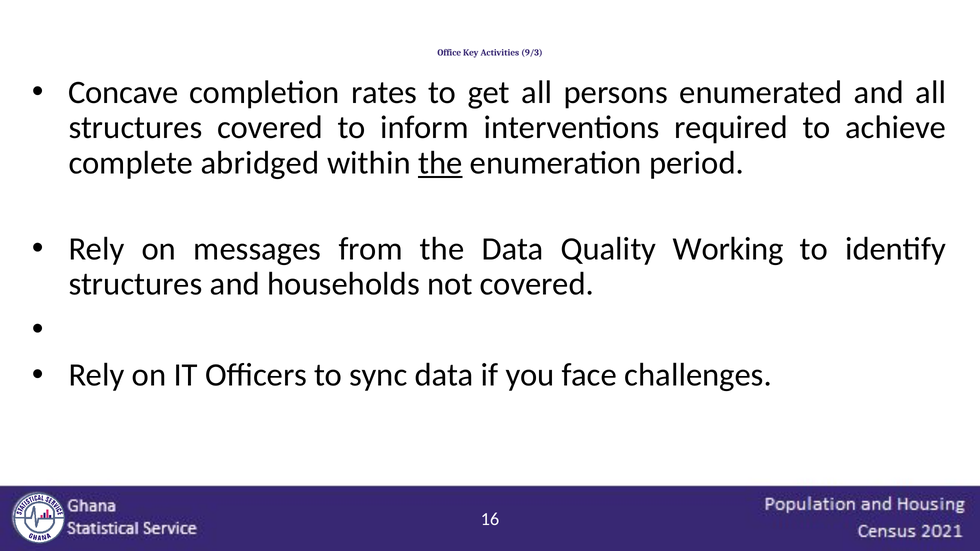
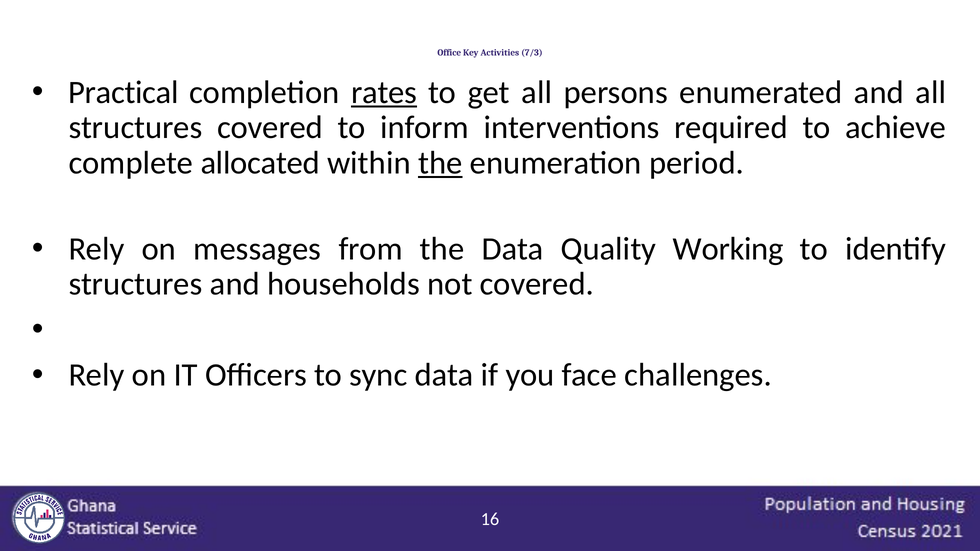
9/3: 9/3 -> 7/3 (532, 53)
Concave: Concave -> Practical (123, 92)
rates underline: none -> present (384, 92)
abridged: abridged -> allocated (260, 163)
